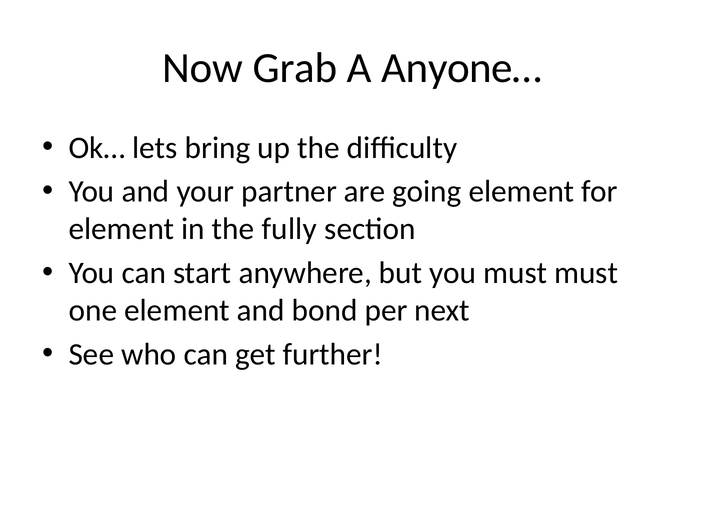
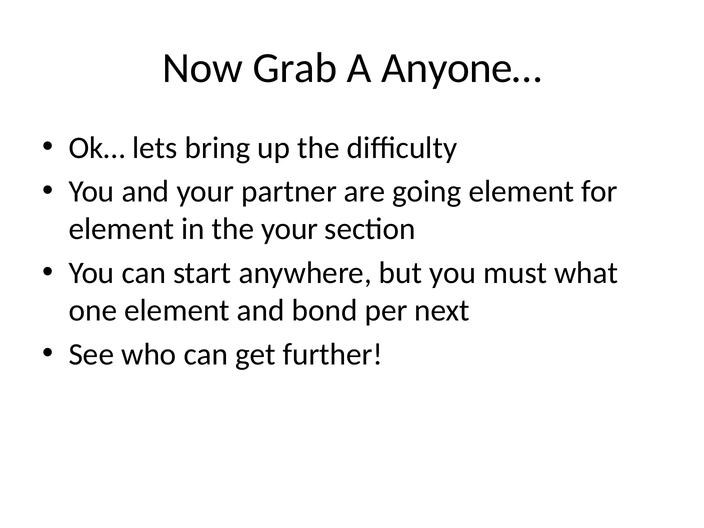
the fully: fully -> your (290, 229)
must must: must -> what (586, 273)
